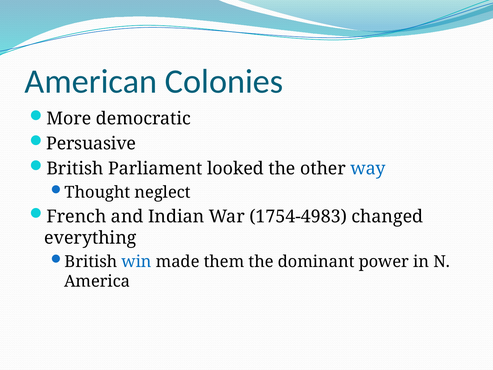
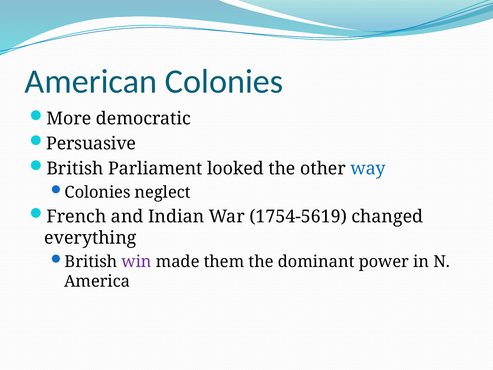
Thought: Thought -> Colonies (98, 192)
1754-4983: 1754-4983 -> 1754-5619 (298, 216)
win colour: blue -> purple (137, 261)
